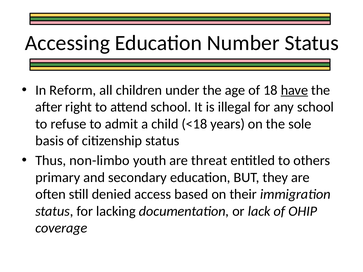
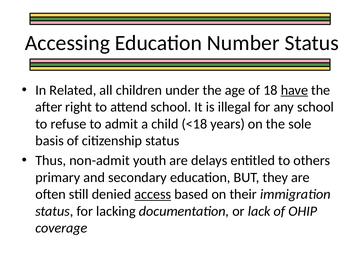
Reform: Reform -> Related (73, 90)
non-limbo: non-limbo -> non-admit (100, 161)
threat: threat -> delays (209, 161)
access underline: none -> present (153, 194)
